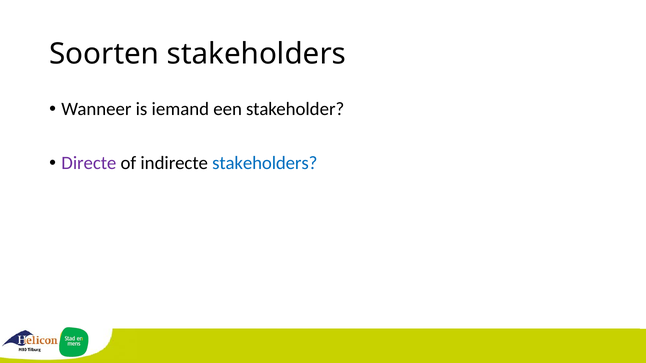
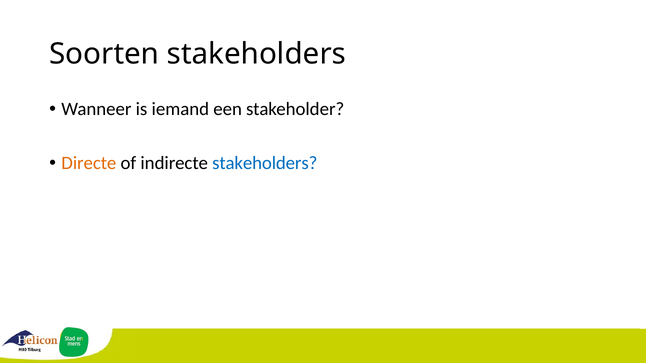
Directe colour: purple -> orange (89, 163)
